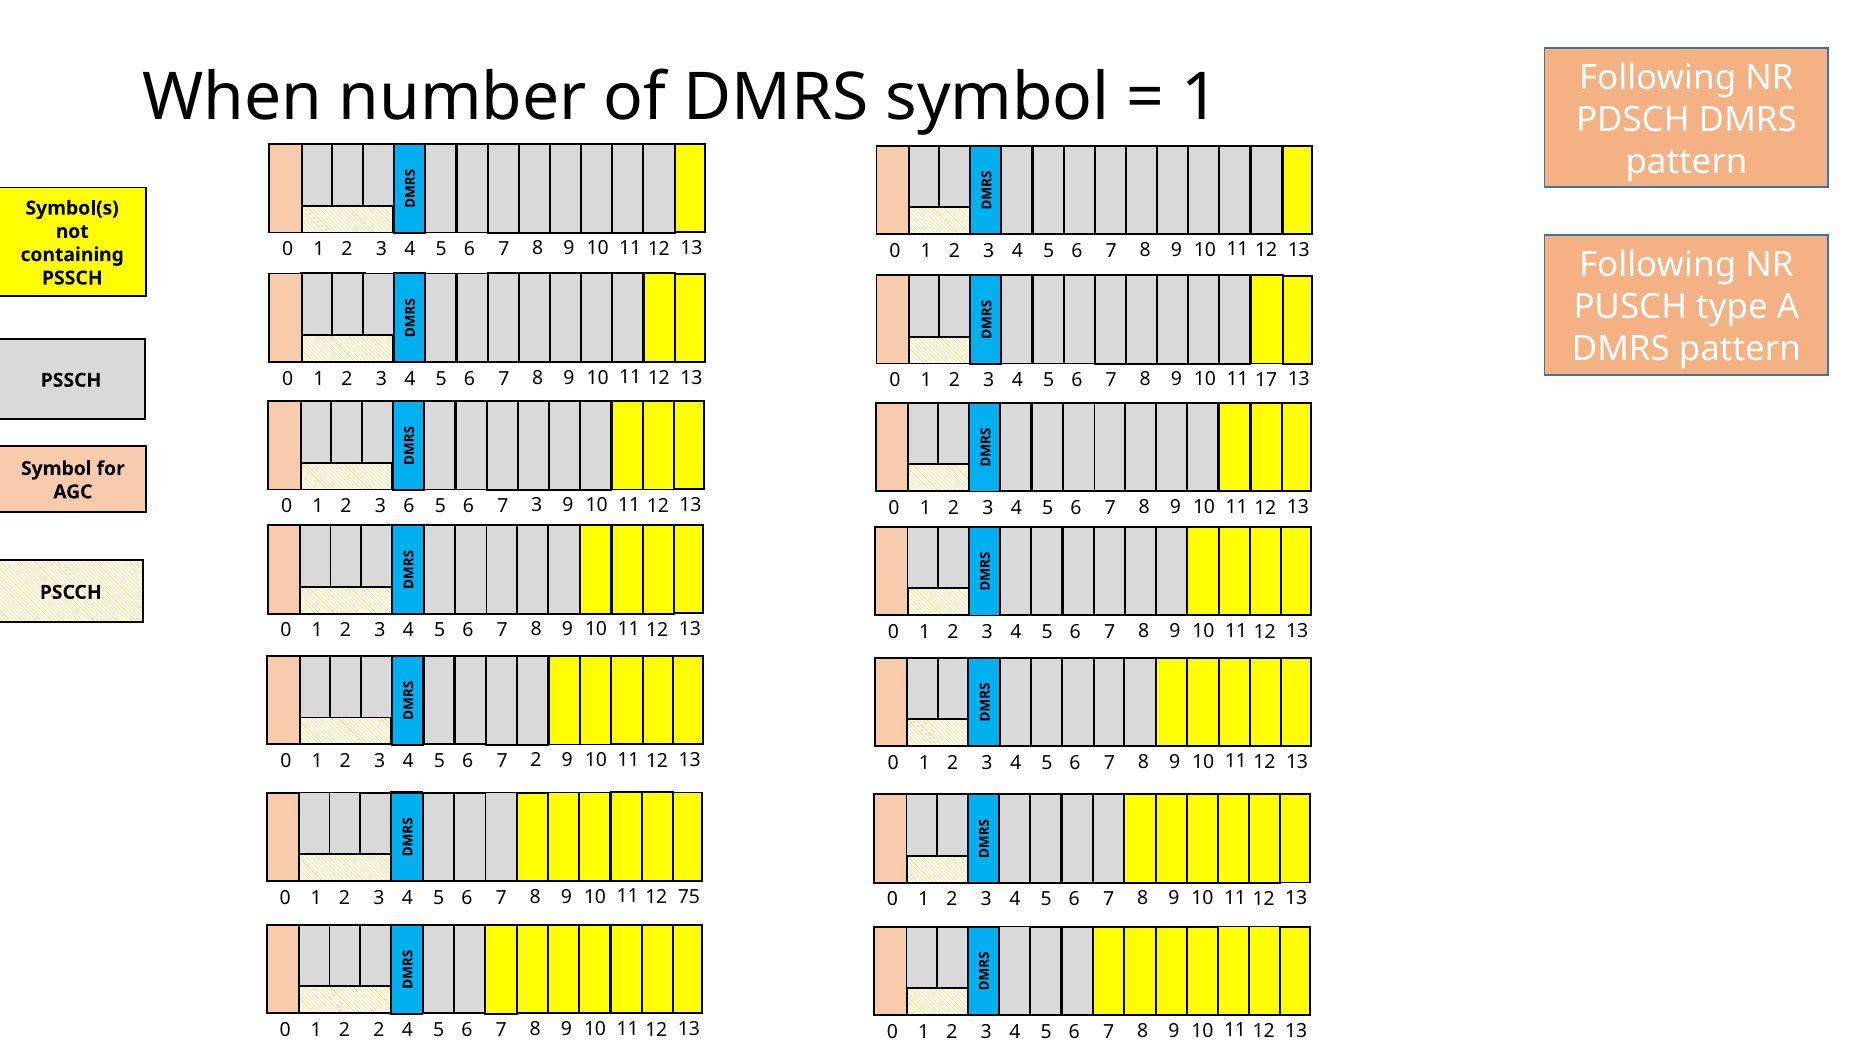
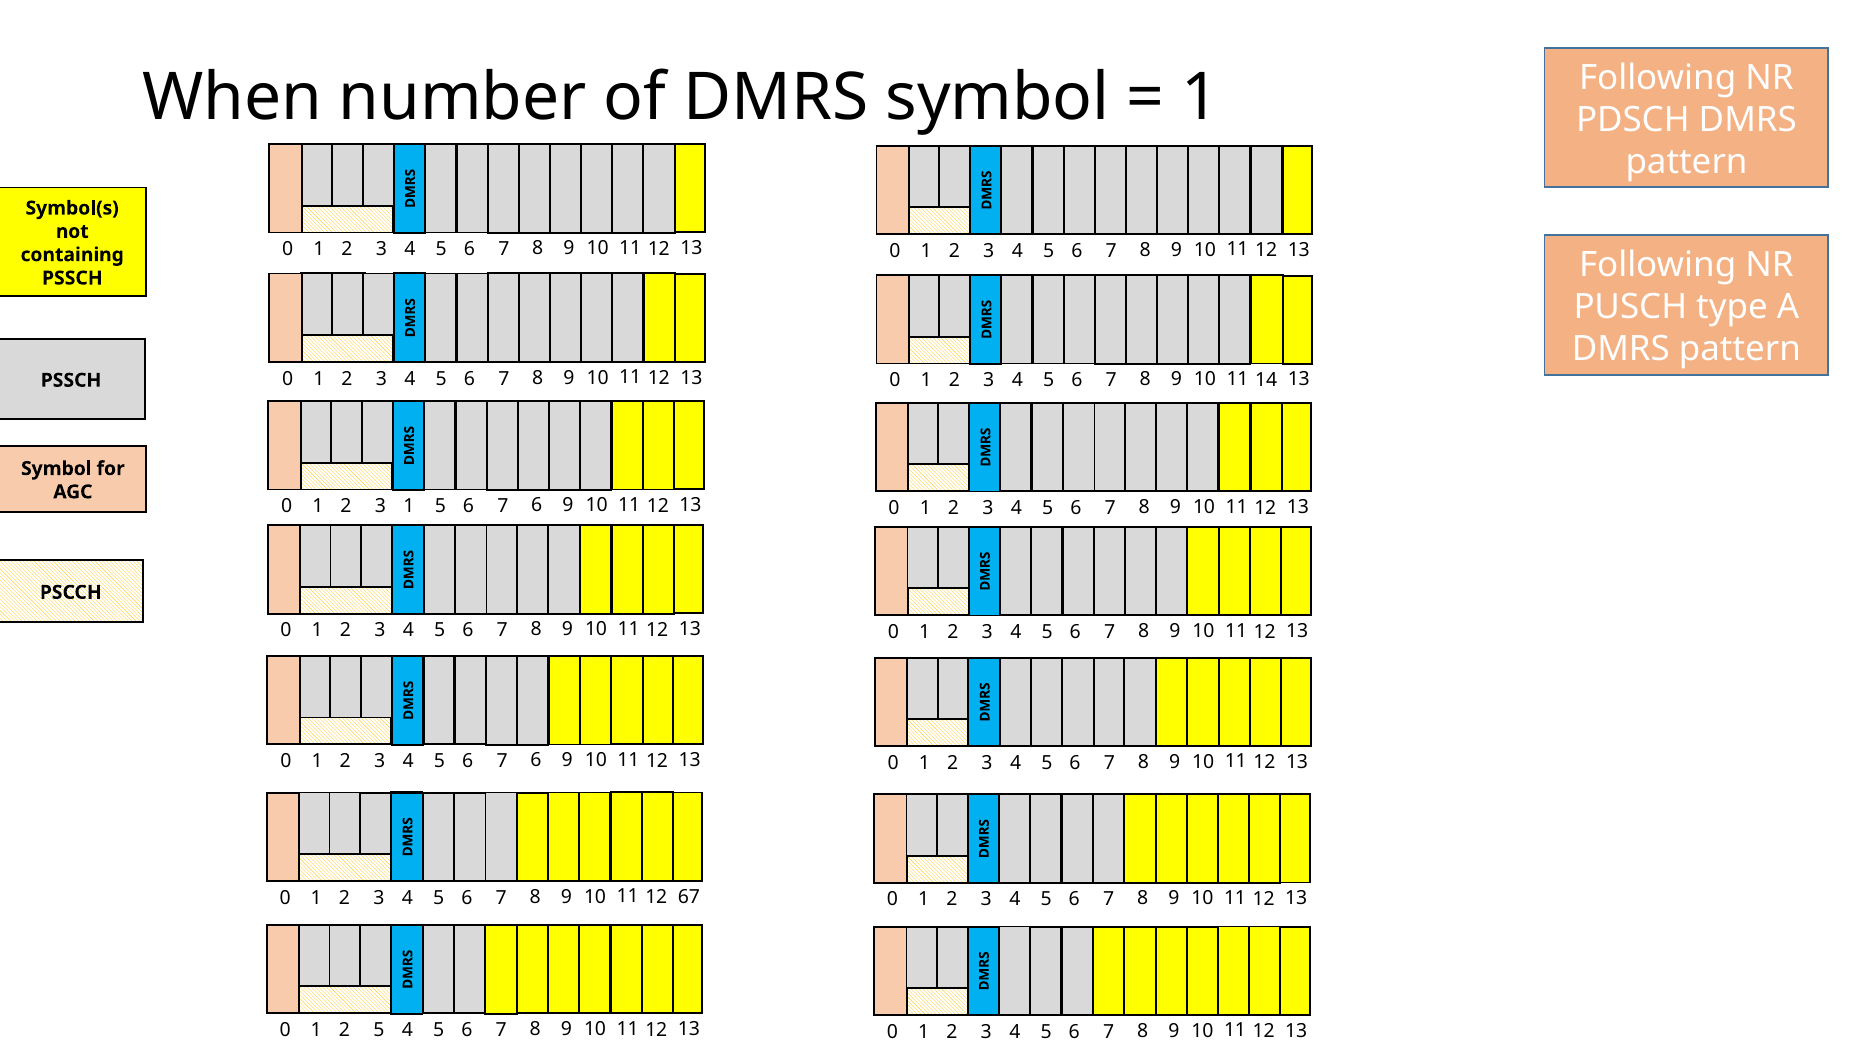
17: 17 -> 14 (1266, 380)
3 6: 6 -> 1 (409, 506)
3: 3 -> 6 (537, 505)
2: 2 -> 6 (536, 760)
75: 75 -> 67 (689, 897)
2 2: 2 -> 5 (379, 1030)
